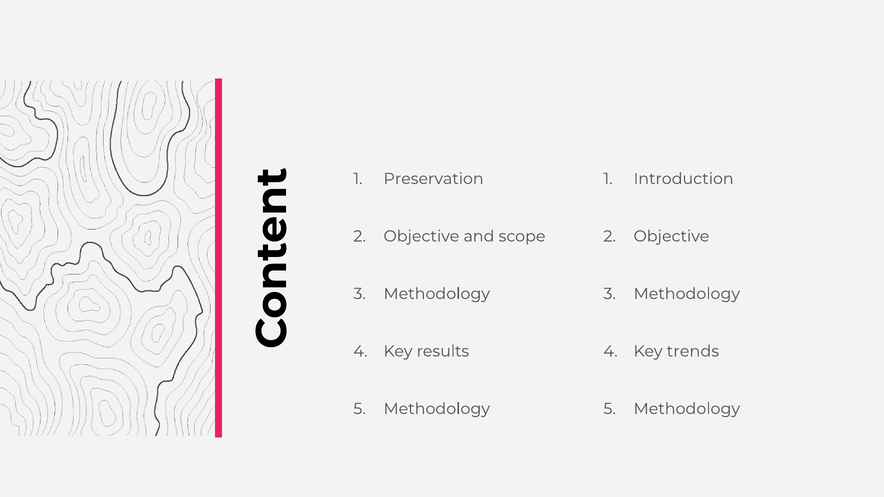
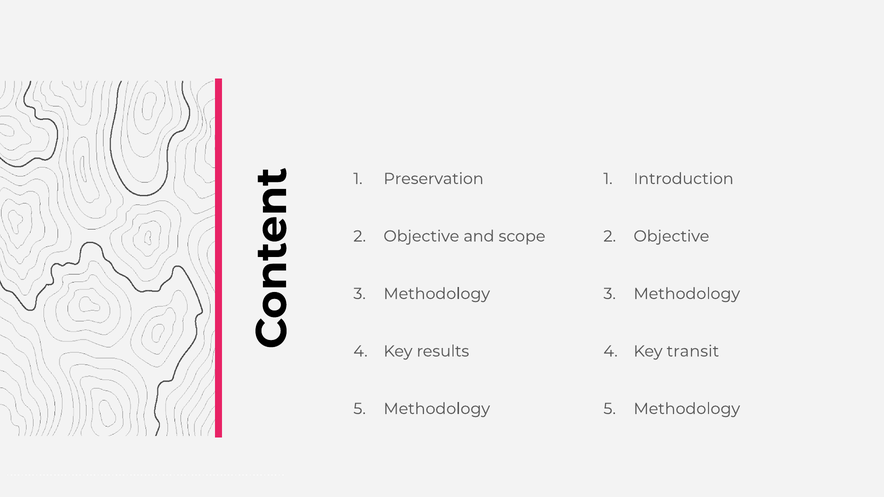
trends: trends -> transit (693, 351)
